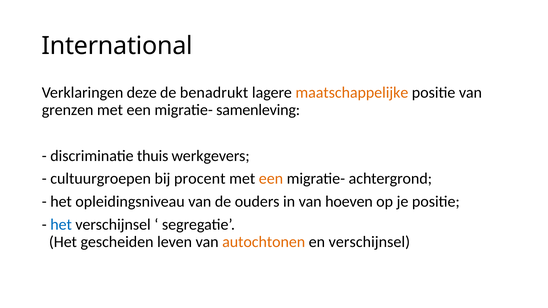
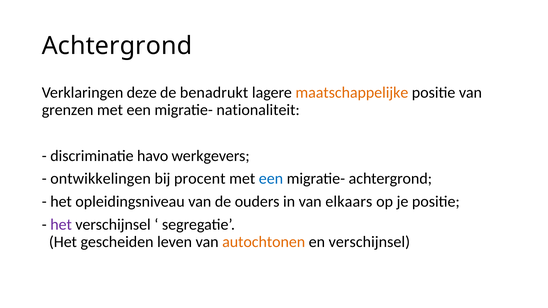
International: International -> Achtergrond (117, 46)
samenleving: samenleving -> nationaliteit (258, 110)
thuis: thuis -> havo (153, 156)
cultuurgroepen: cultuurgroepen -> ontwikkelingen (101, 179)
een colour: orange -> blue (271, 179)
hoeven: hoeven -> elkaars (349, 202)
het colour: blue -> purple (61, 225)
